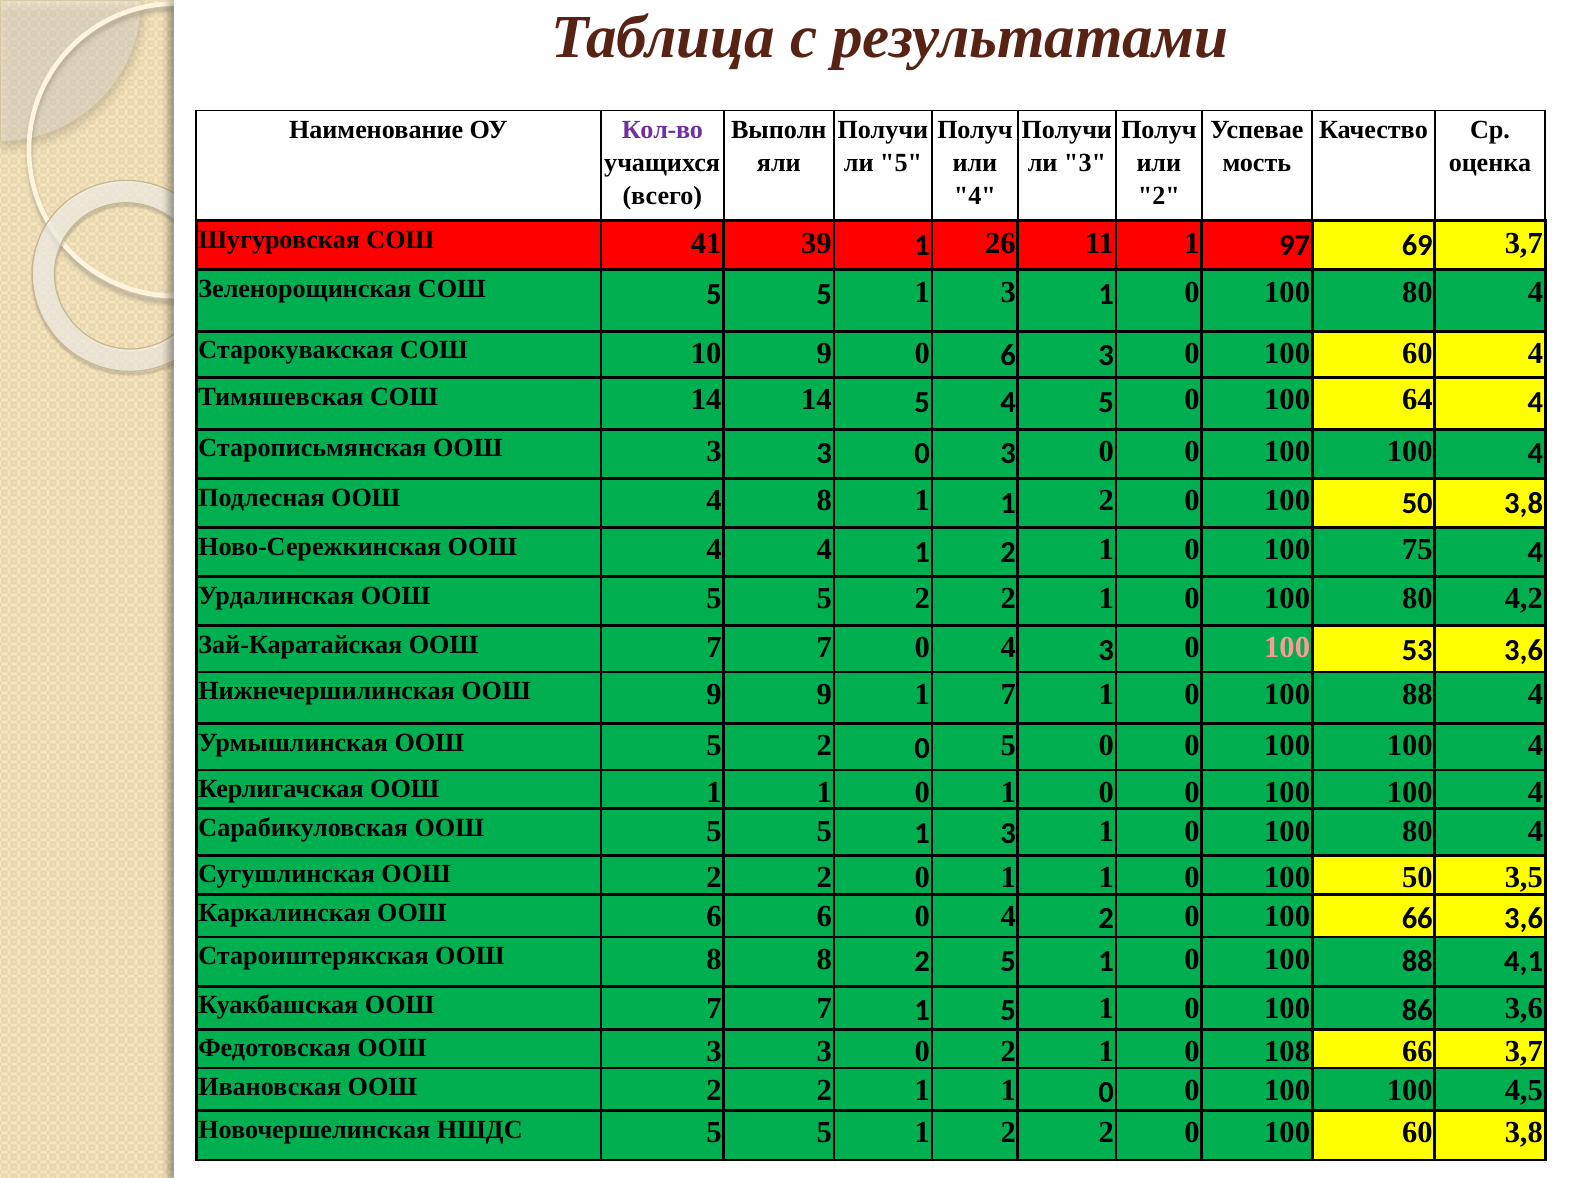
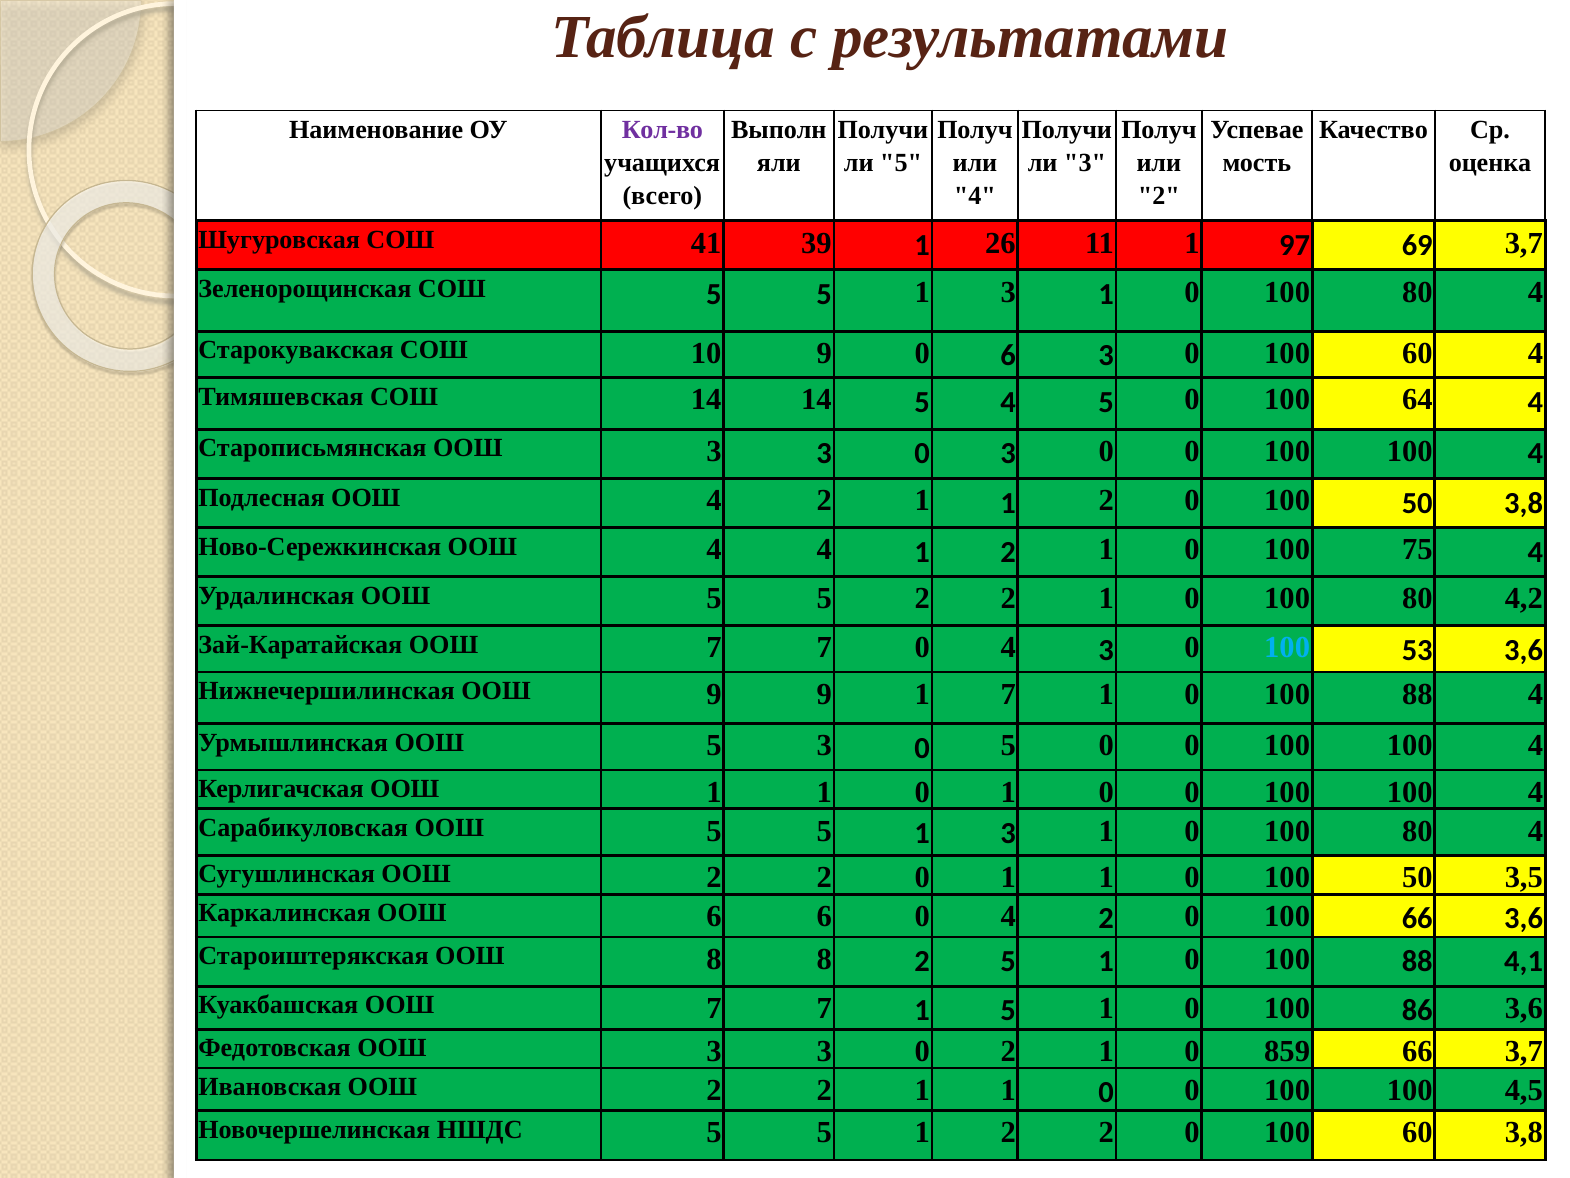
ООШ 4 8: 8 -> 2 (824, 501)
100 colour: pink -> light blue (1287, 647)
ООШ 5 2: 2 -> 3 (824, 745)
108: 108 -> 859 (1287, 1051)
